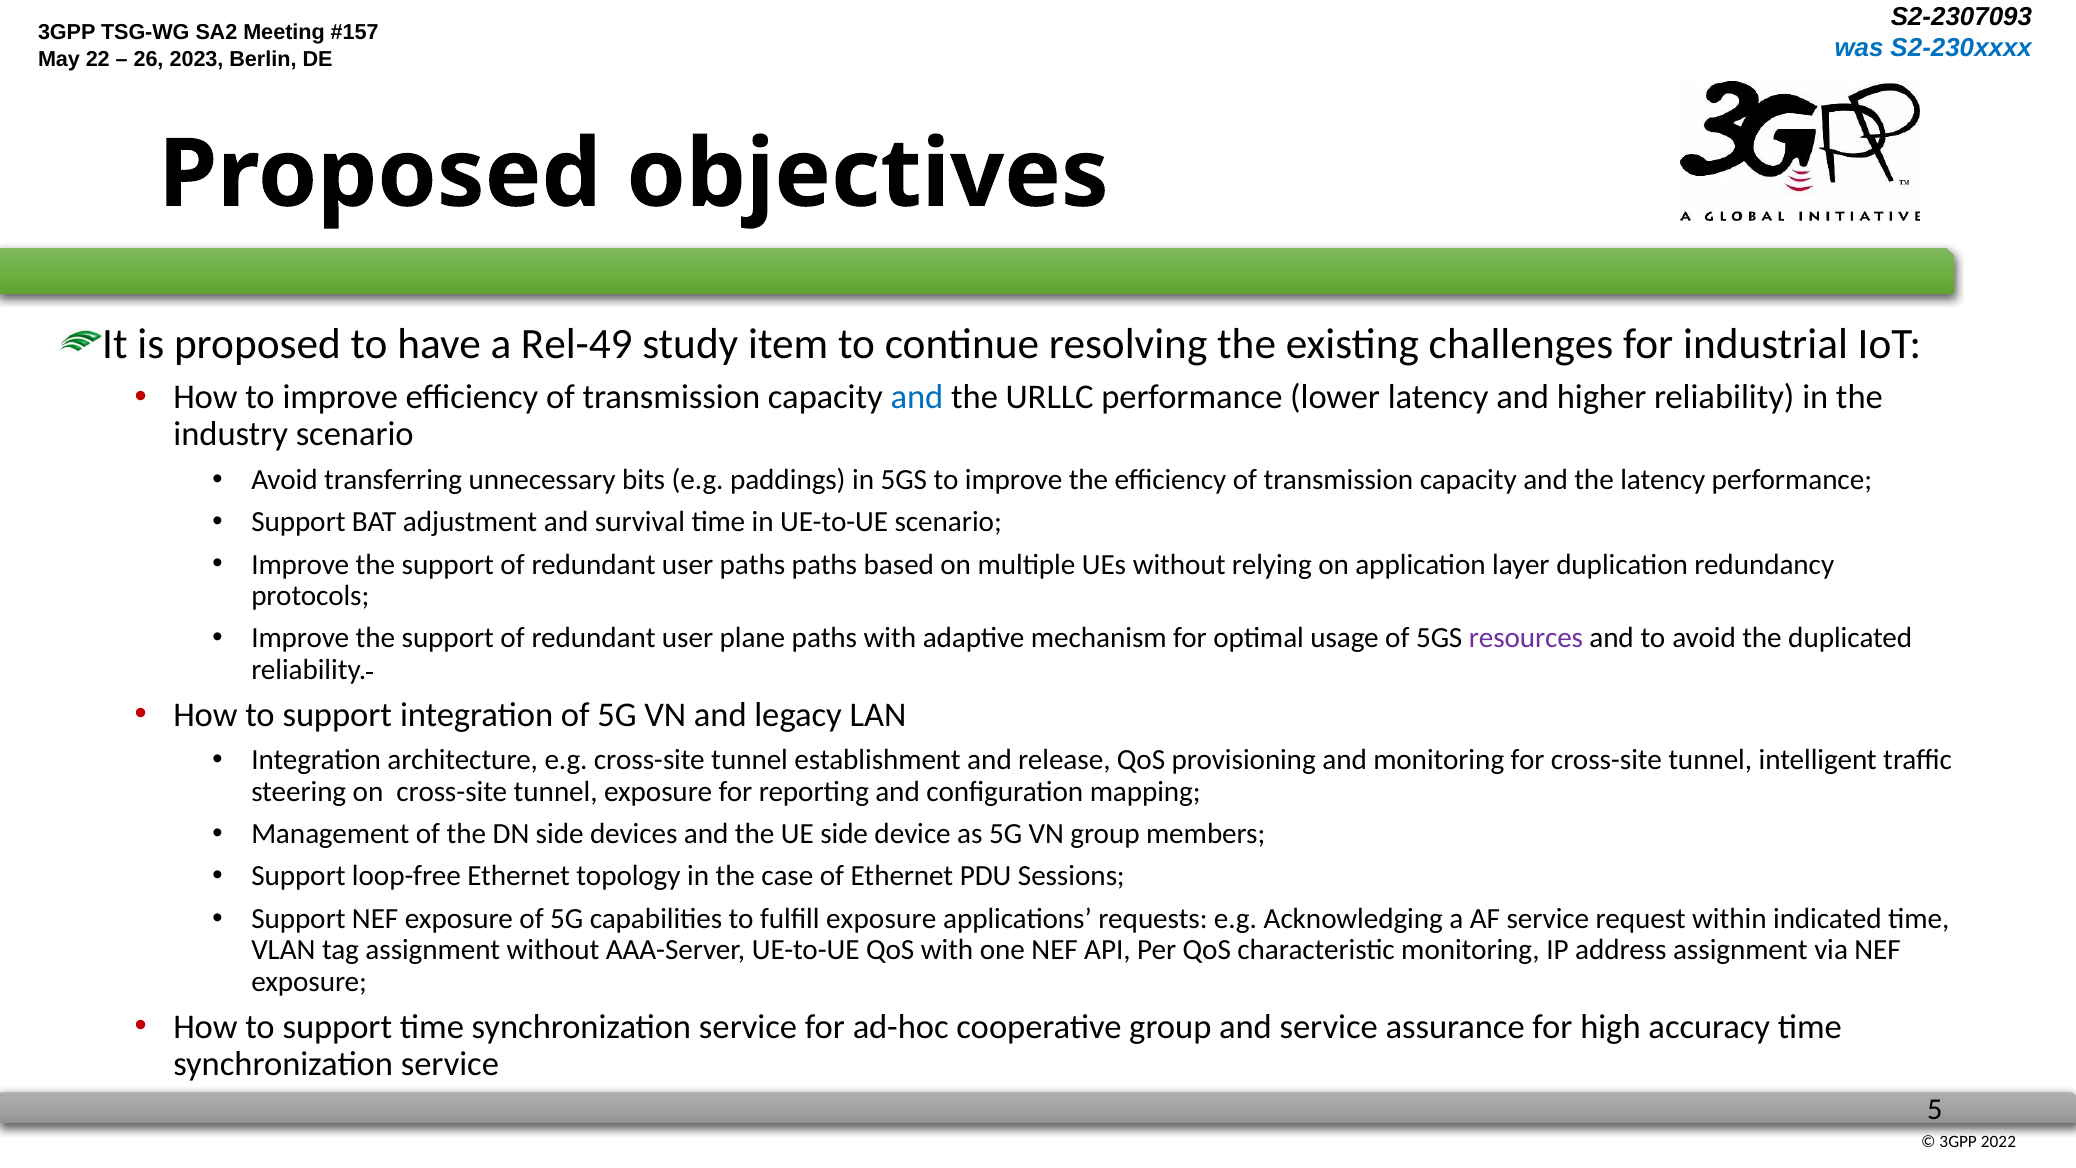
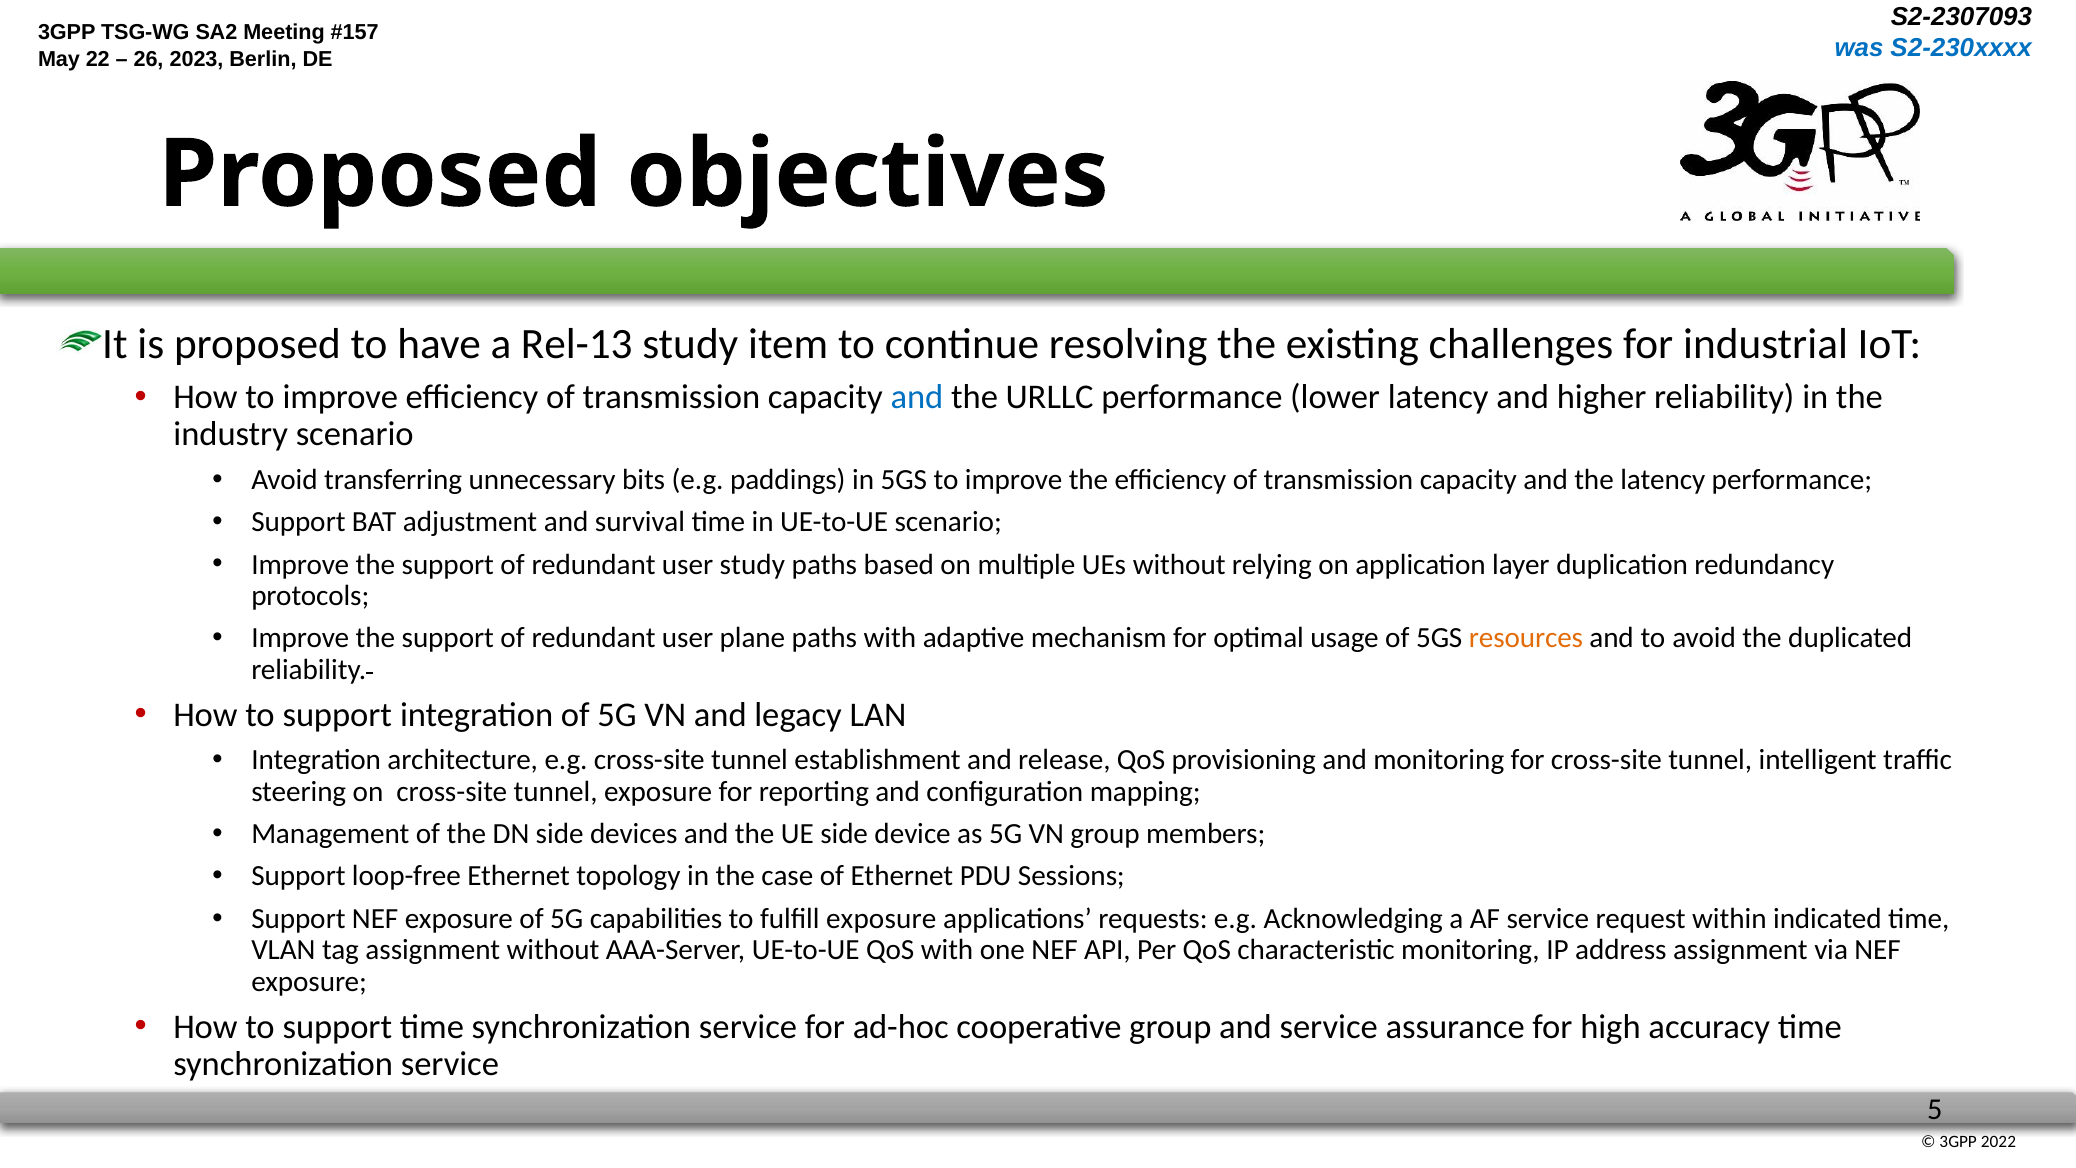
Rel-49: Rel-49 -> Rel-13 (577, 344)
user paths: paths -> study (752, 564)
resources colour: purple -> orange (1526, 638)
